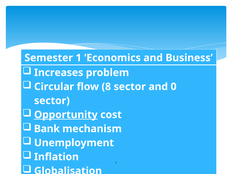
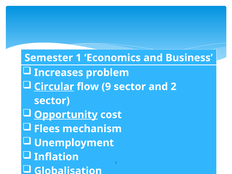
Circular underline: none -> present (54, 87)
8: 8 -> 9 (106, 87)
0: 0 -> 2 (174, 87)
Bank: Bank -> Flees (47, 129)
